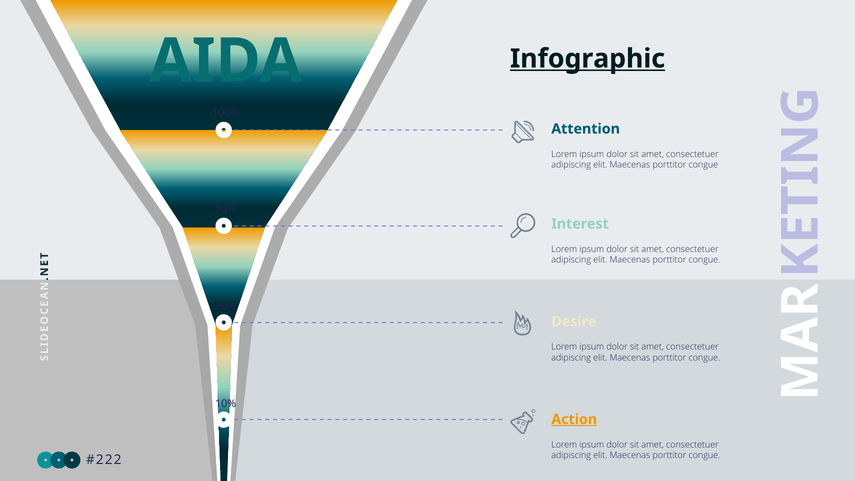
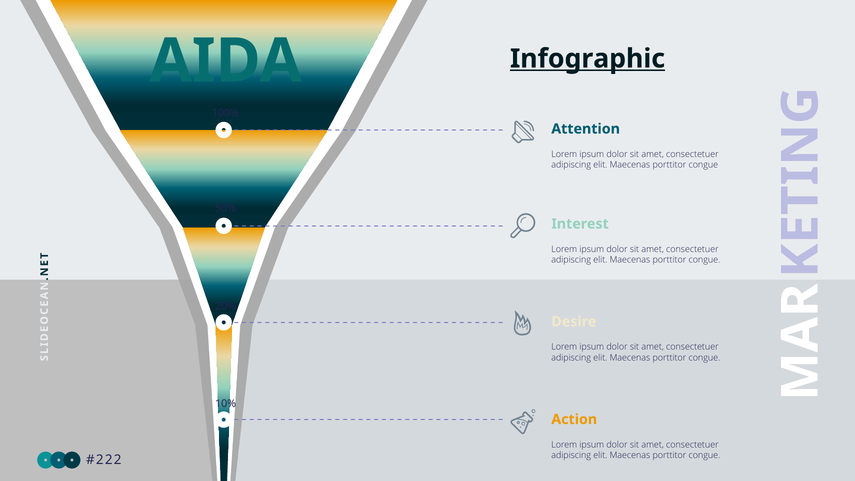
Action underline: present -> none (574, 419)
